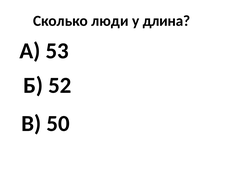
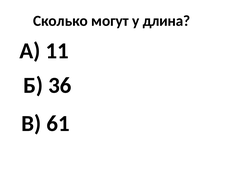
люди: люди -> могут (110, 21)
53: 53 -> 11 (57, 51)
52: 52 -> 36 (60, 85)
50: 50 -> 61 (58, 123)
